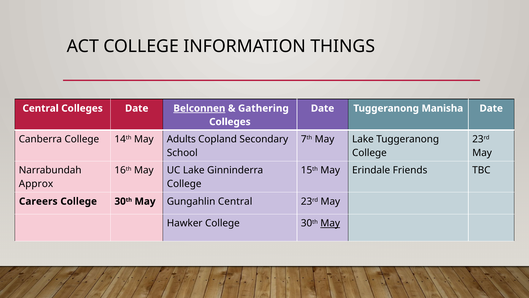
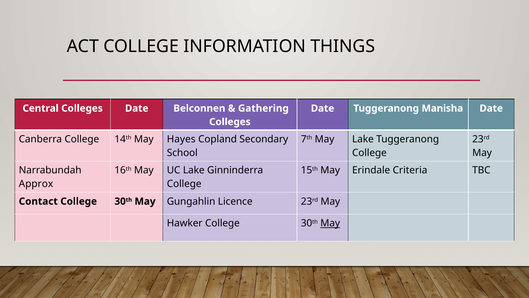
Belconnen underline: present -> none (199, 108)
Adults: Adults -> Hayes (181, 139)
Friends: Friends -> Criteria (410, 170)
Careers: Careers -> Contact (38, 201)
Gungahlin Central: Central -> Licence (235, 201)
